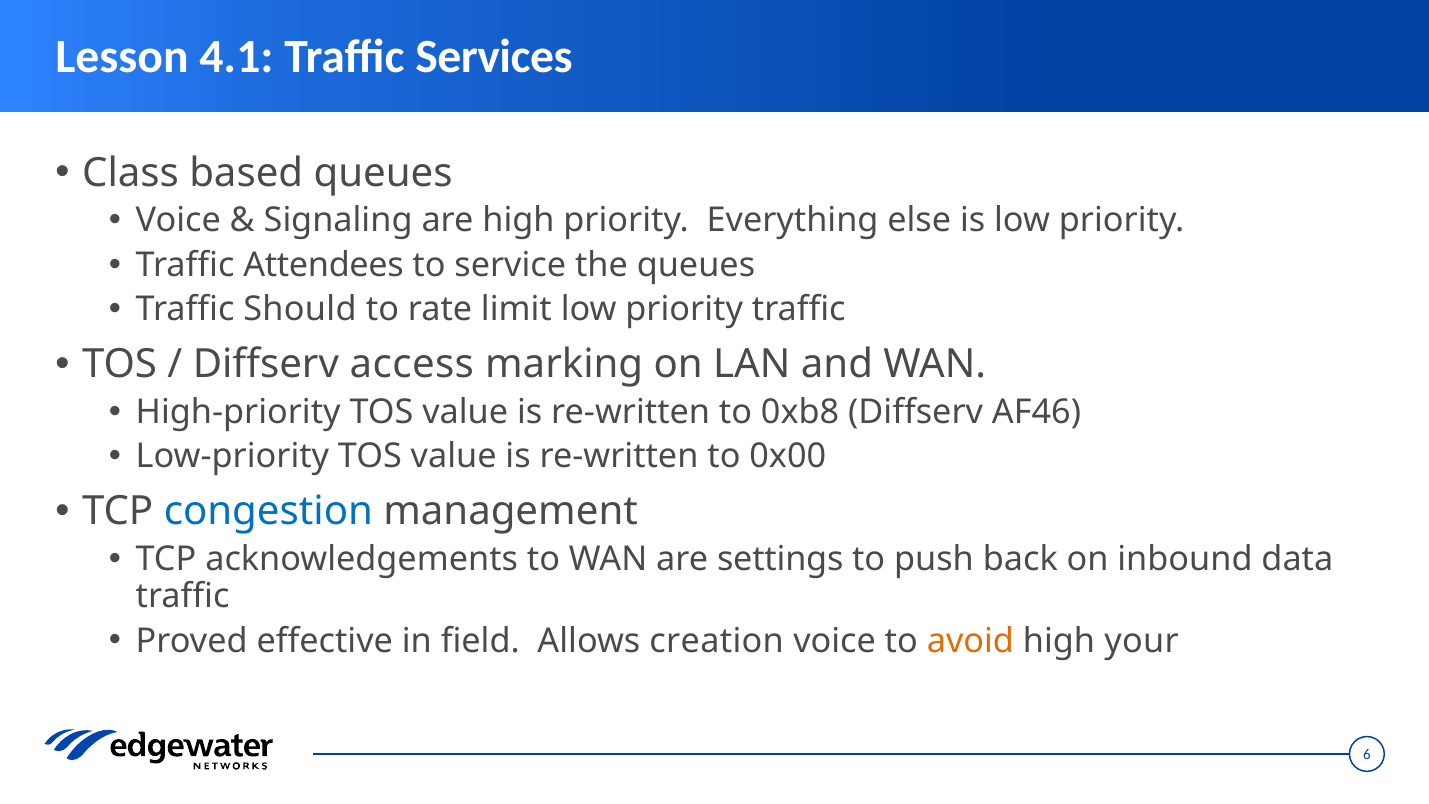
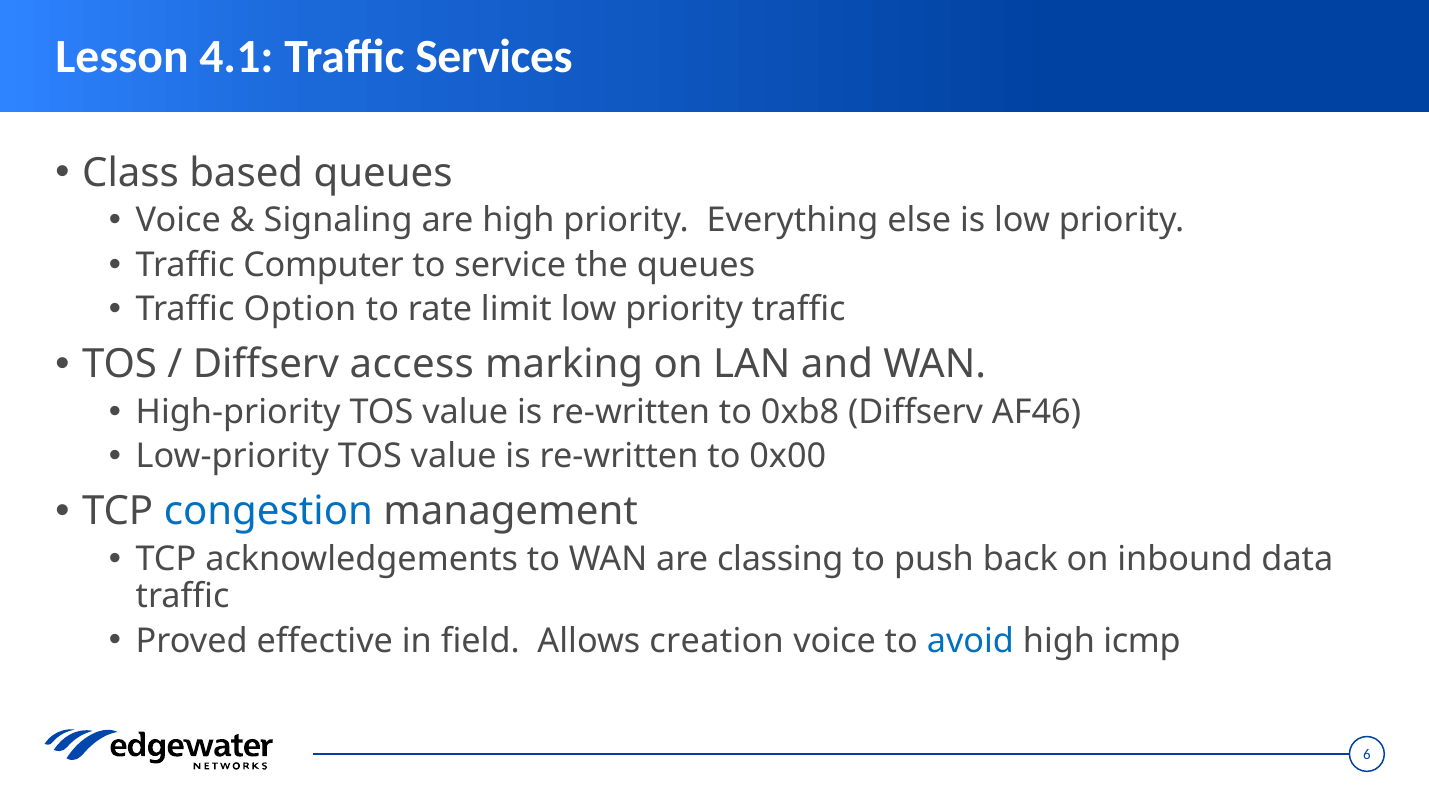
Attendees: Attendees -> Computer (324, 265)
Should: Should -> Option (300, 309)
settings: settings -> classing (780, 559)
avoid colour: orange -> blue (970, 641)
your: your -> icmp (1142, 641)
